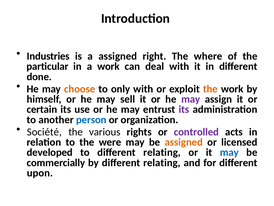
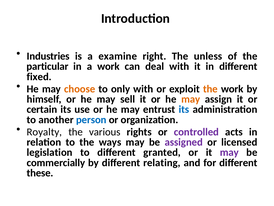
a assigned: assigned -> examine (118, 56)
where: where -> unless (208, 56)
done: done -> fixed (39, 77)
may colour: purple -> orange (191, 99)
its colour: purple -> blue (184, 109)
Société: Société -> Royalty (44, 132)
were: were -> ways (110, 142)
assigned colour: orange -> purple (184, 142)
developed: developed -> legislation (50, 152)
to different relating: relating -> granted (162, 152)
may colour: blue -> purple (229, 152)
upon: upon -> these (40, 173)
